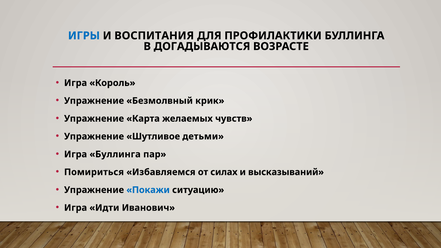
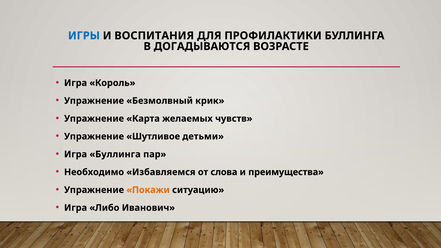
Помириться: Помириться -> Необходимо (94, 172)
силах: силах -> слова (224, 172)
высказываний: высказываний -> преимущества (286, 172)
Покажи colour: blue -> orange (148, 190)
Идти: Идти -> Либо (104, 208)
